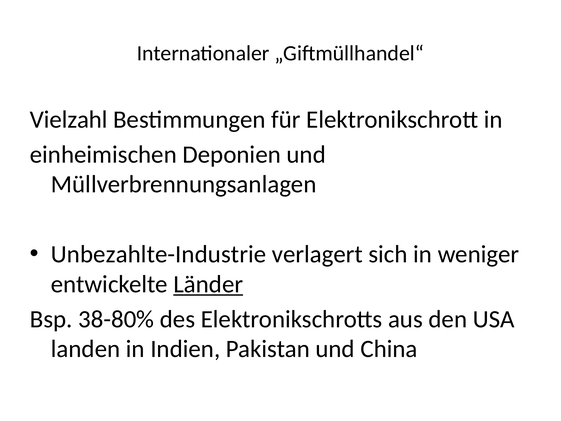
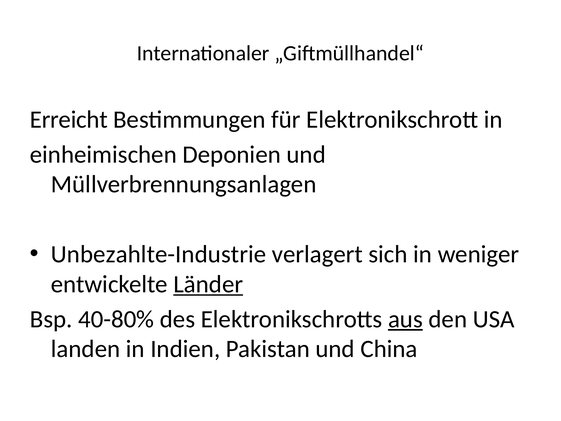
Vielzahl: Vielzahl -> Erreicht (69, 119)
38-80%: 38-80% -> 40-80% (116, 319)
aus underline: none -> present (405, 319)
